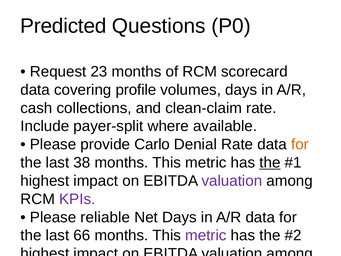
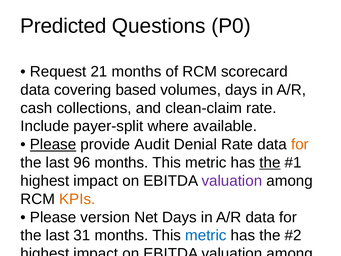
23: 23 -> 21 (99, 72)
profile: profile -> based (136, 90)
Please underline: none -> present (53, 144)
Carlo: Carlo -> Audit (152, 144)
38: 38 -> 96 (82, 162)
KPIs colour: purple -> orange (77, 199)
reliable: reliable -> version (105, 217)
66: 66 -> 31 (82, 235)
metric colour: purple -> blue (206, 235)
